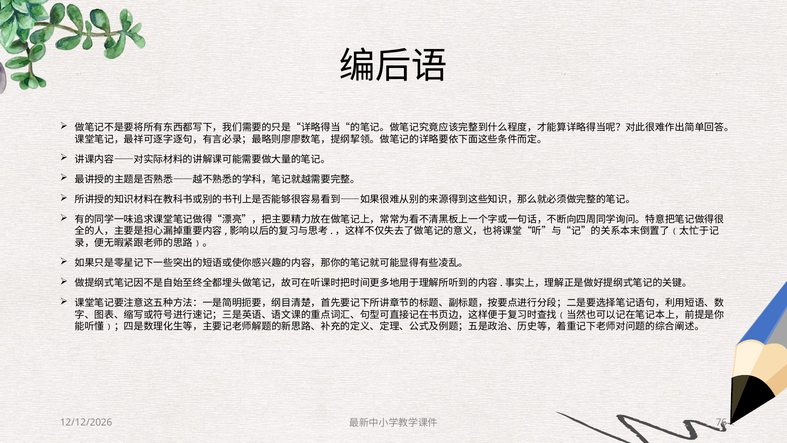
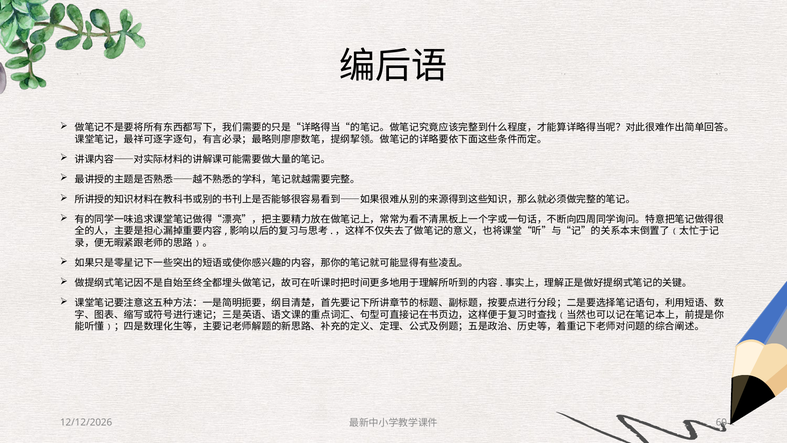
76: 76 -> 60 (721, 422)
